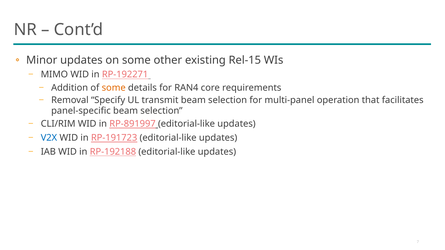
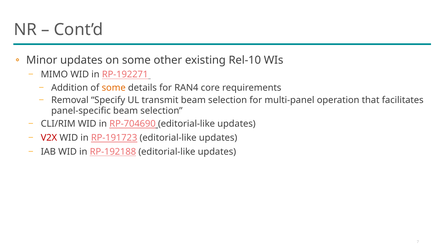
Rel-15: Rel-15 -> Rel-10 (245, 60)
RP-891997: RP-891997 -> RP-704690 (133, 124)
V2X colour: blue -> red (49, 138)
